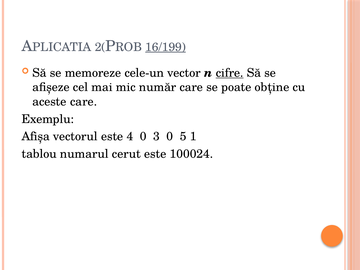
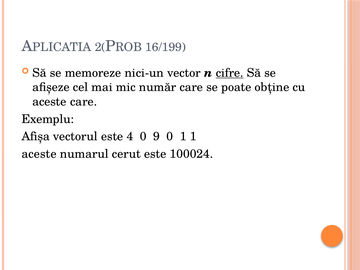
16/199 underline: present -> none (166, 47)
cele-un: cele-un -> nici-un (144, 73)
3: 3 -> 9 (157, 136)
0 5: 5 -> 1 (183, 136)
tablou: tablou -> aceste (39, 154)
